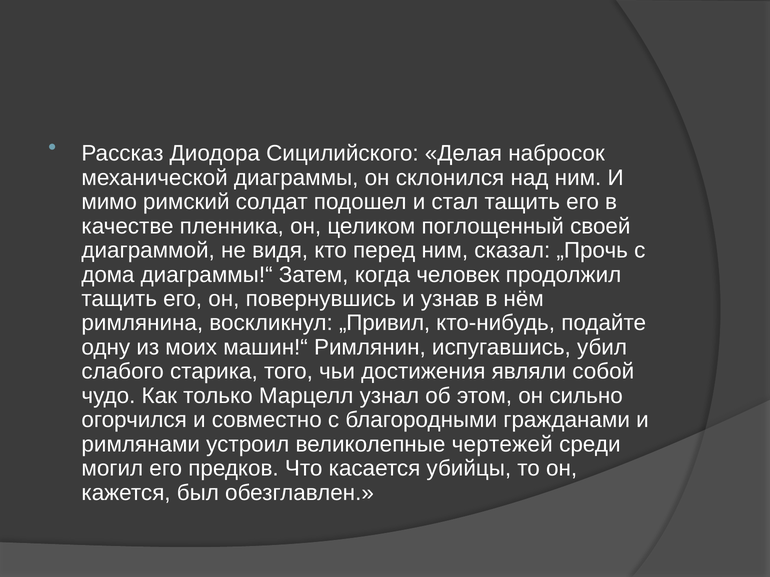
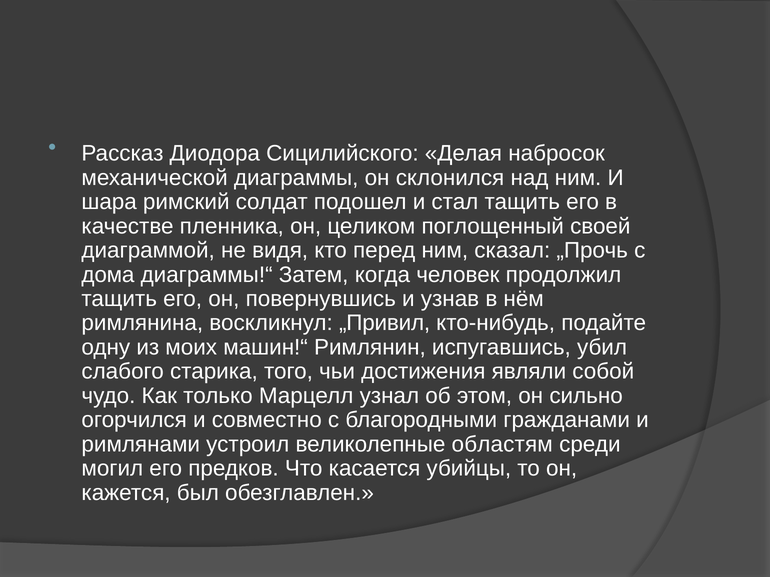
мимо: мимо -> шара (109, 202)
чертежей: чертежей -> областям (502, 445)
